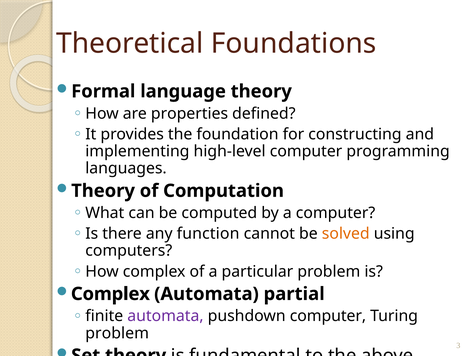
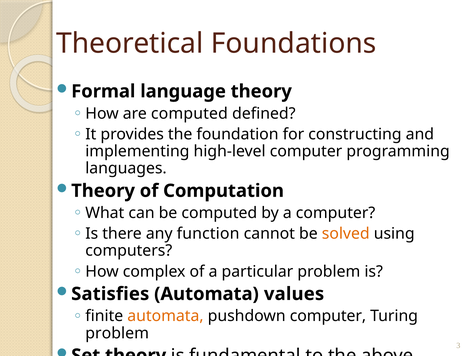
are properties: properties -> computed (189, 113)
Complex: Complex -> Satisfies (110, 294)
partial: partial -> values (294, 294)
automata colour: purple -> orange (165, 316)
